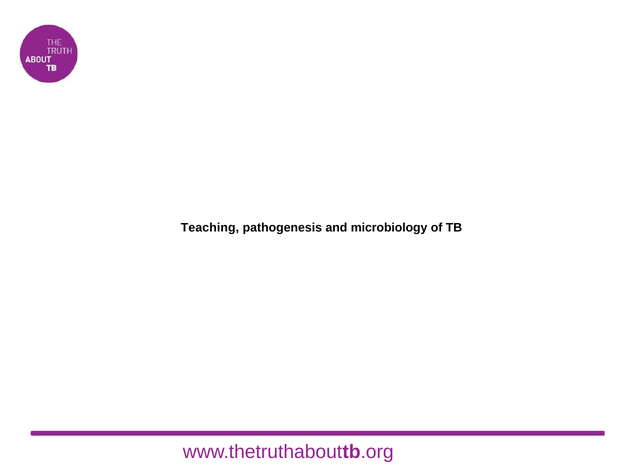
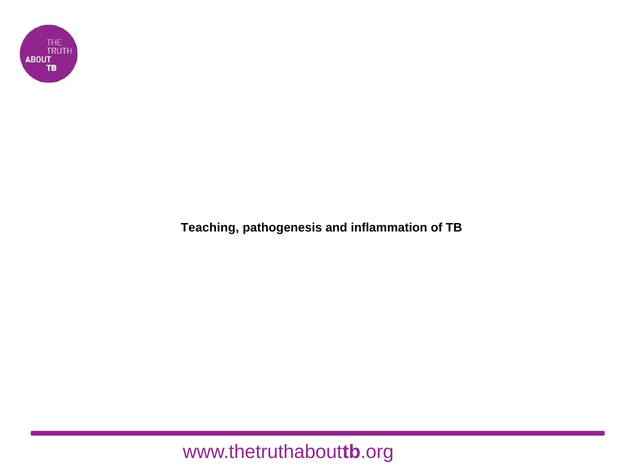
microbiology: microbiology -> inflammation (389, 228)
